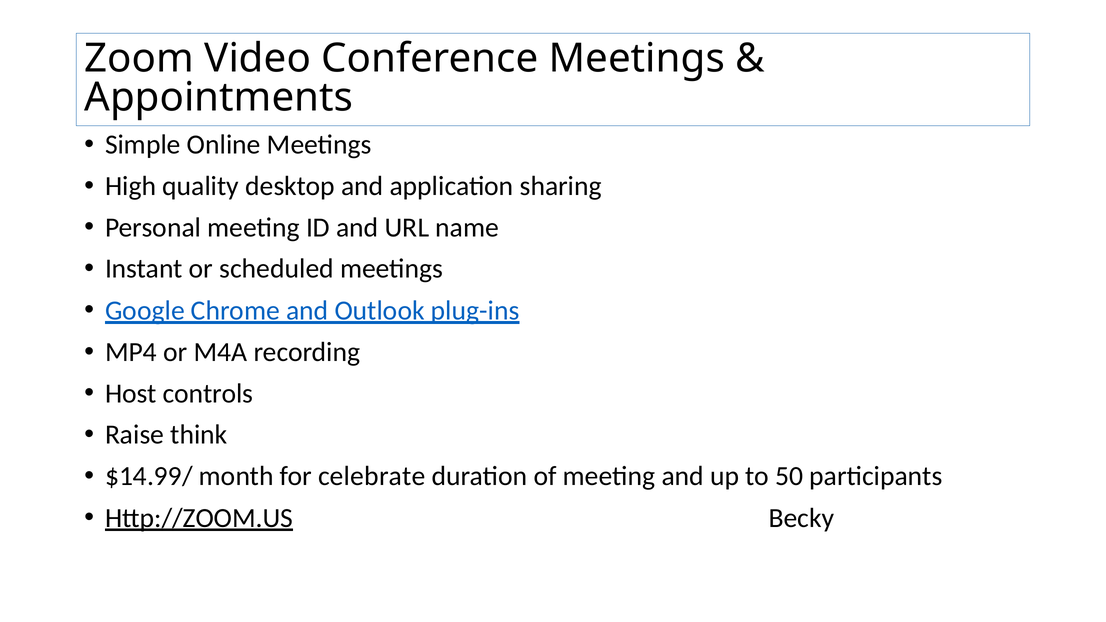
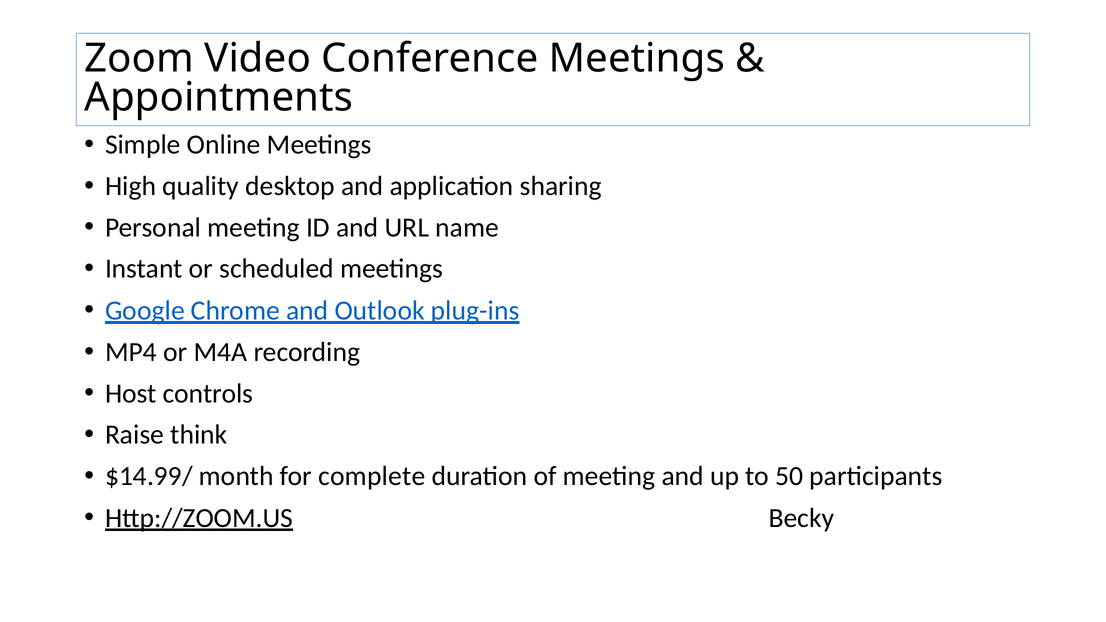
celebrate: celebrate -> complete (372, 476)
